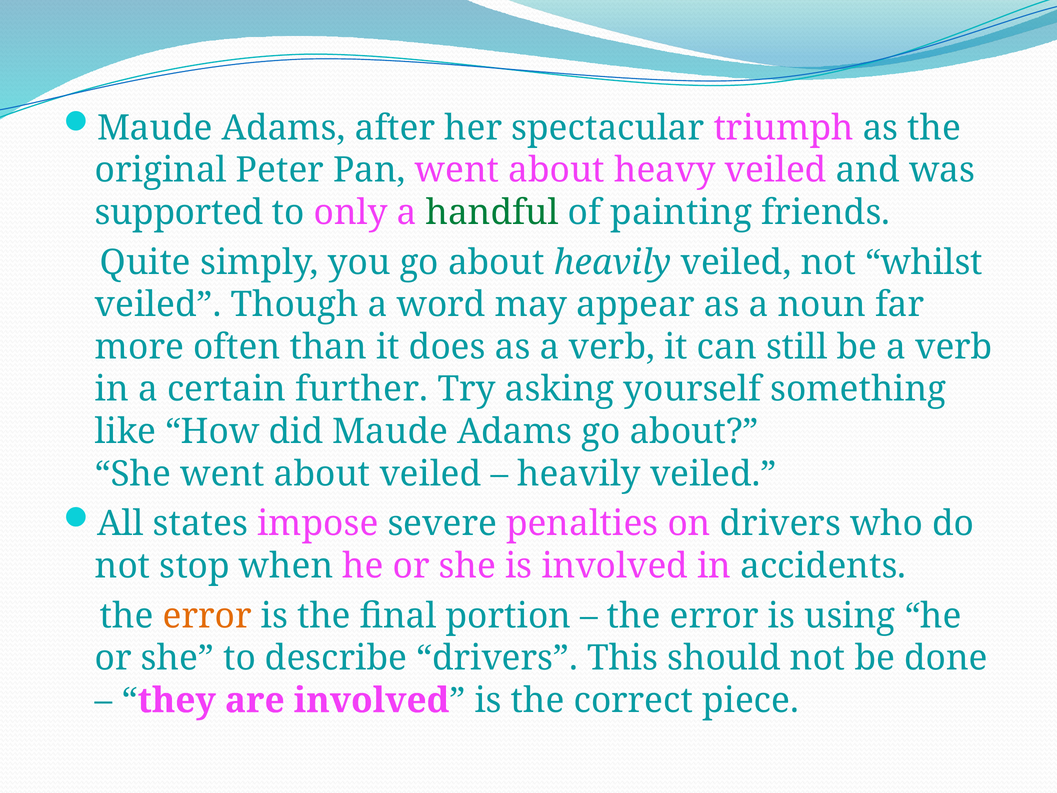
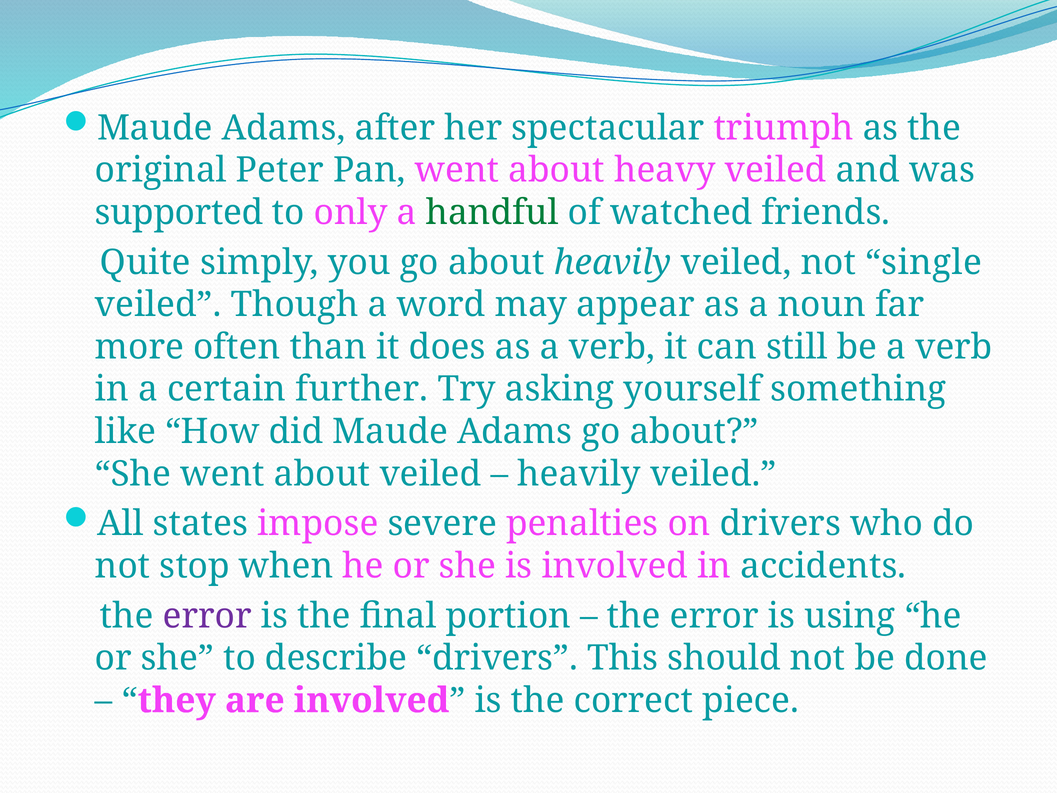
painting: painting -> watched (681, 212)
whilst: whilst -> single (924, 262)
error colour: orange -> purple (207, 616)
